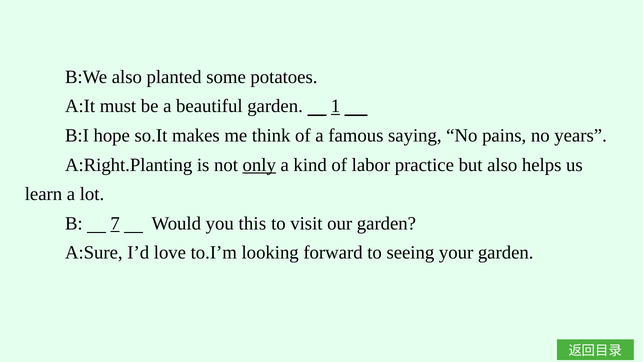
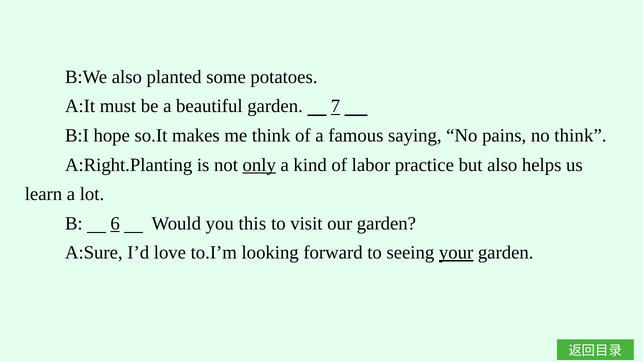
1: 1 -> 7 (336, 106)
no years: years -> think (580, 135)
7: 7 -> 6 (115, 223)
your underline: none -> present (456, 252)
